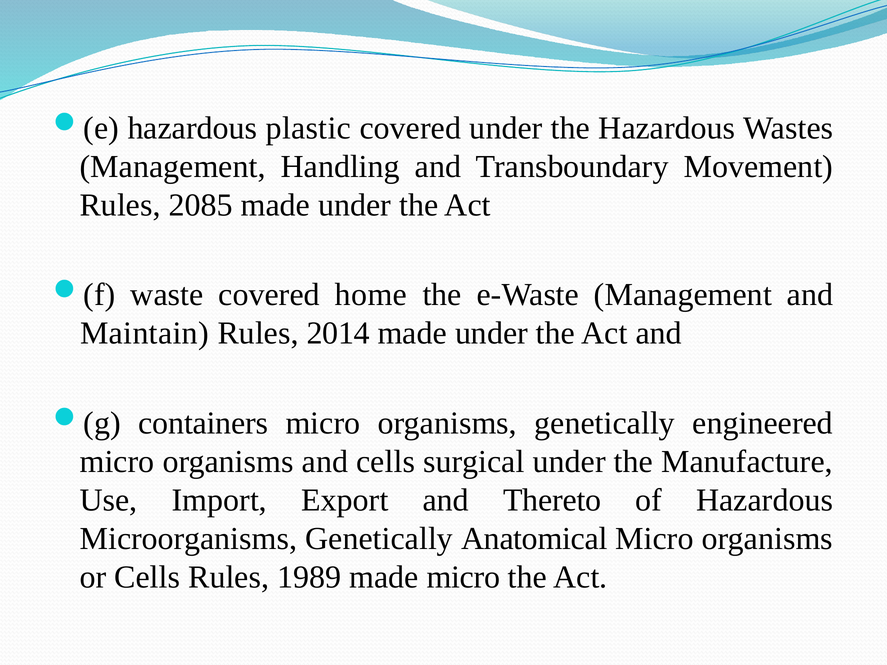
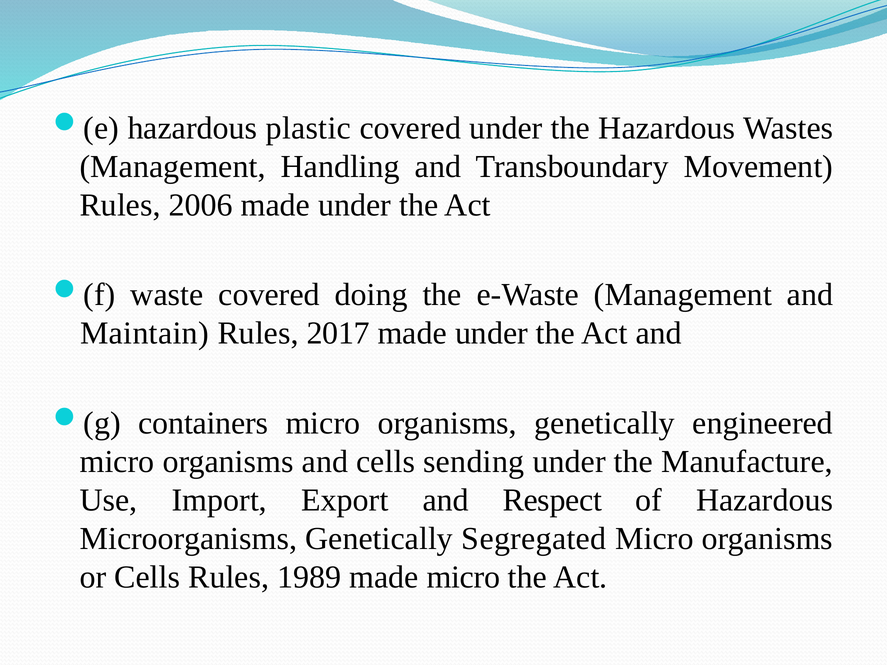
2085: 2085 -> 2006 (201, 205)
home: home -> doing (371, 295)
2014: 2014 -> 2017 (338, 333)
surgical: surgical -> sending (474, 462)
Thereto: Thereto -> Respect (552, 500)
Anatomical: Anatomical -> Segregated (534, 539)
